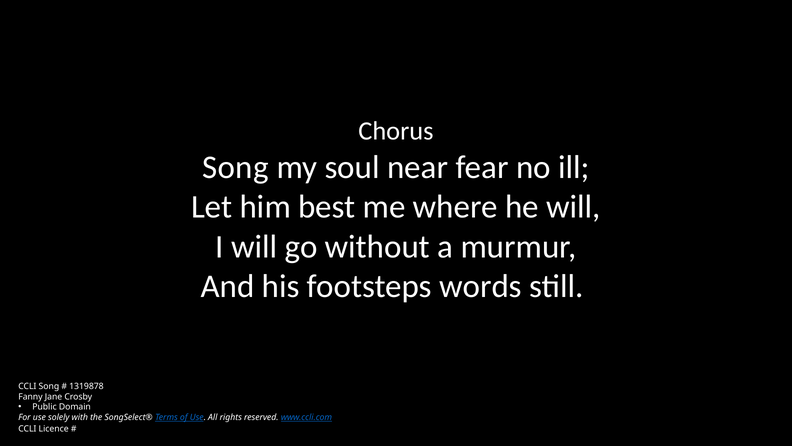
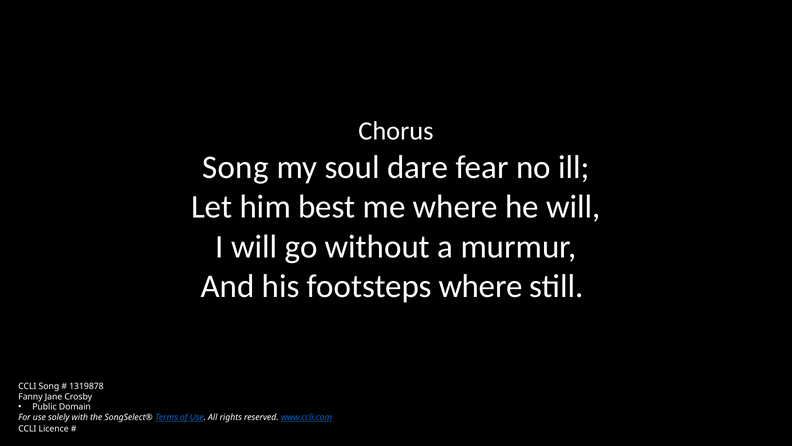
near: near -> dare (418, 167)
footsteps words: words -> where (481, 286)
